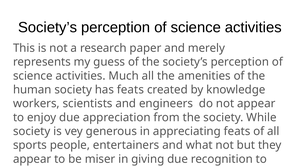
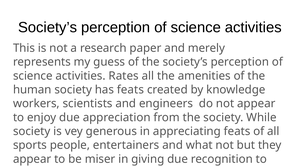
Much: Much -> Rates (124, 76)
